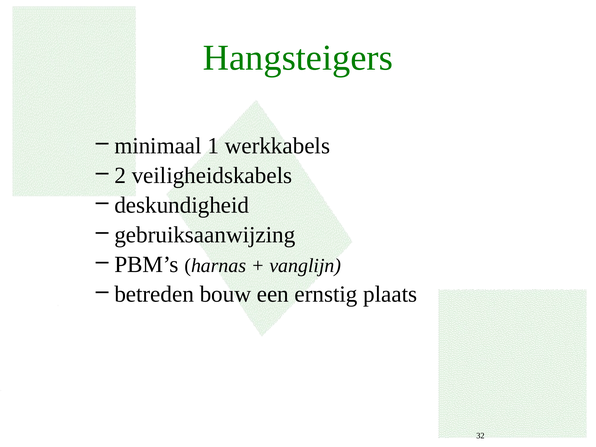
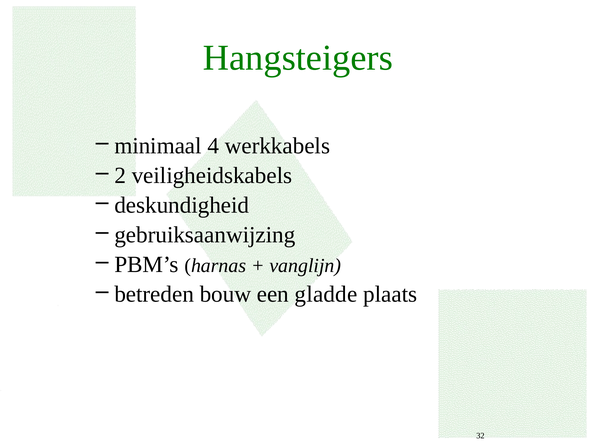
1: 1 -> 4 (213, 146)
ernstig: ernstig -> gladde (326, 294)
